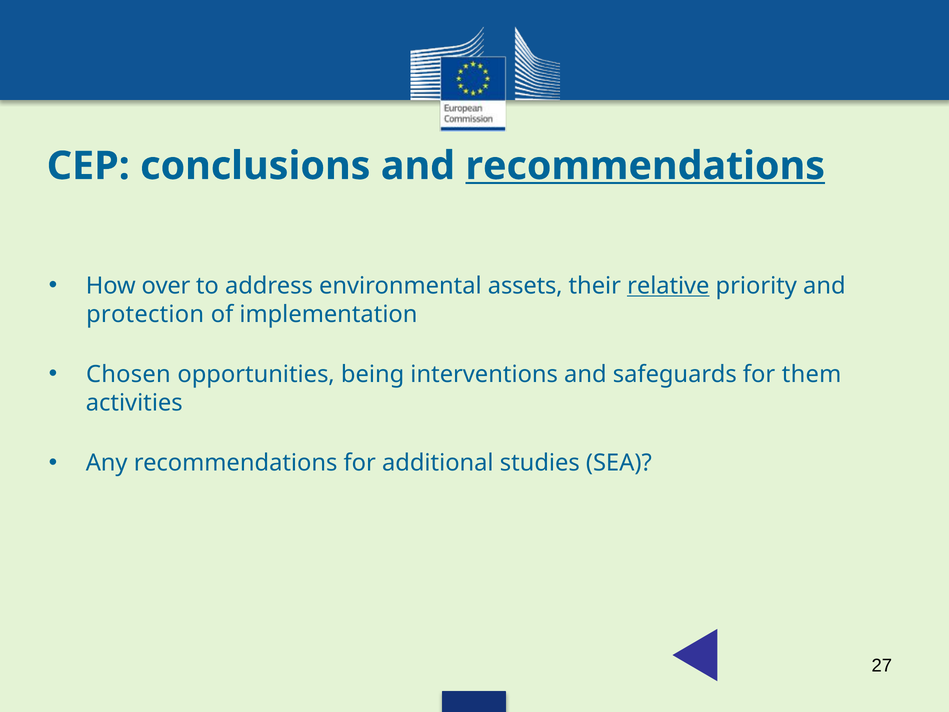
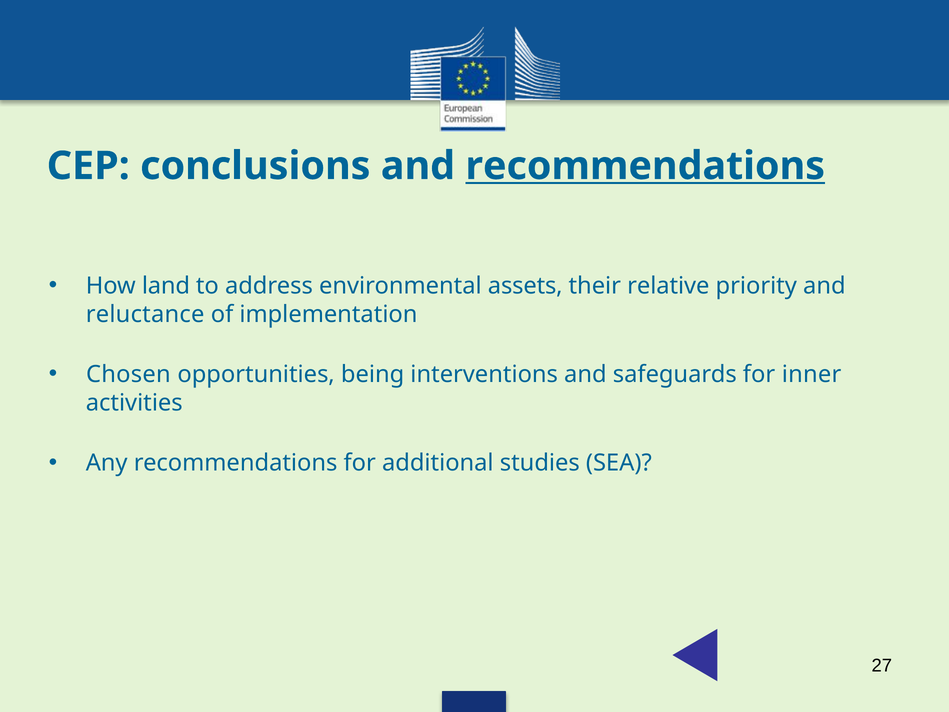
over: over -> land (166, 286)
relative underline: present -> none (668, 286)
protection: protection -> reluctance (145, 314)
them: them -> inner (812, 374)
